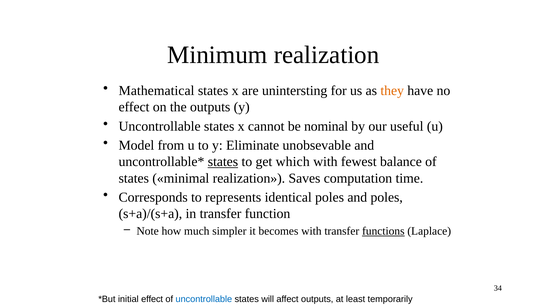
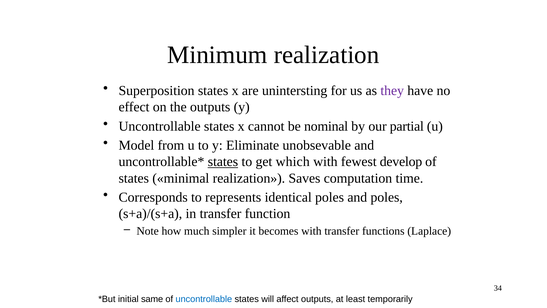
Mathematical: Mathematical -> Superposition (157, 90)
they colour: orange -> purple (392, 90)
useful: useful -> partial (407, 126)
balance: balance -> develop (401, 162)
functions underline: present -> none (383, 231)
initial effect: effect -> same (152, 299)
